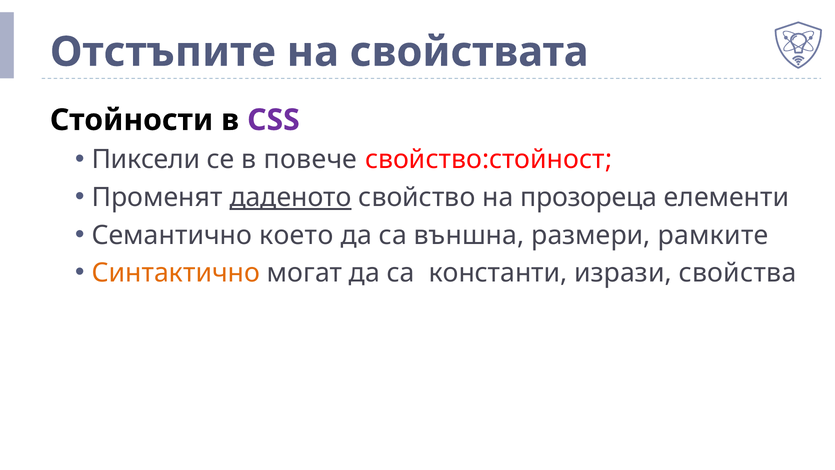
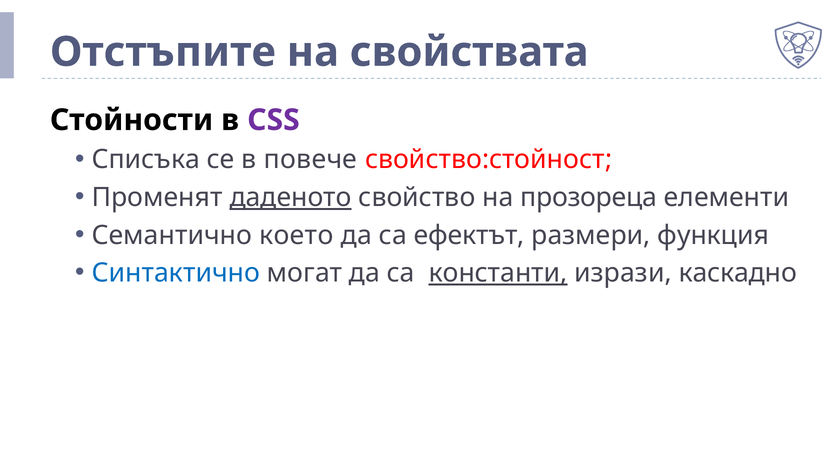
Пиксели: Пиксели -> Списъка (146, 160)
външна: външна -> ефектът (469, 235)
рамките: рамките -> функция (713, 235)
Синтактично colour: orange -> blue (176, 273)
константи underline: none -> present (498, 273)
свойства: свойства -> каскадно (738, 273)
